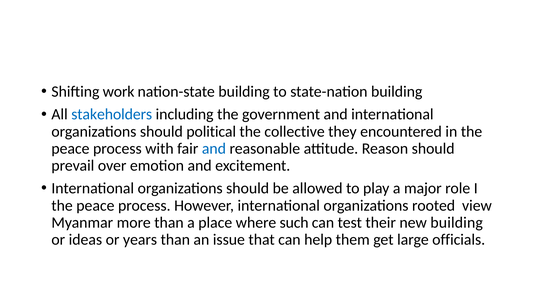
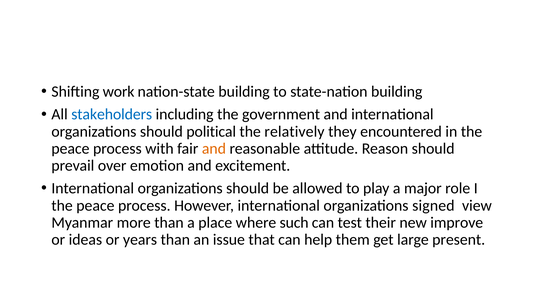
collective: collective -> relatively (294, 131)
and colour: blue -> orange (214, 148)
rooted: rooted -> signed (433, 205)
new building: building -> improve (457, 222)
officials: officials -> present (459, 239)
